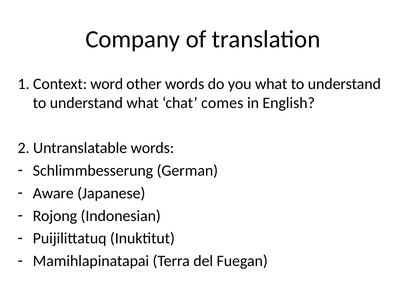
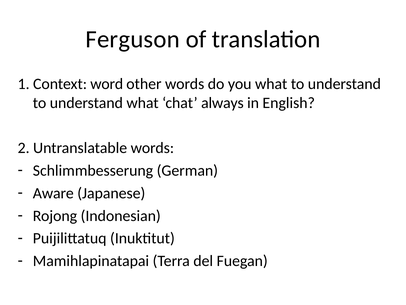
Company: Company -> Ferguson (133, 39)
comes: comes -> always (222, 103)
